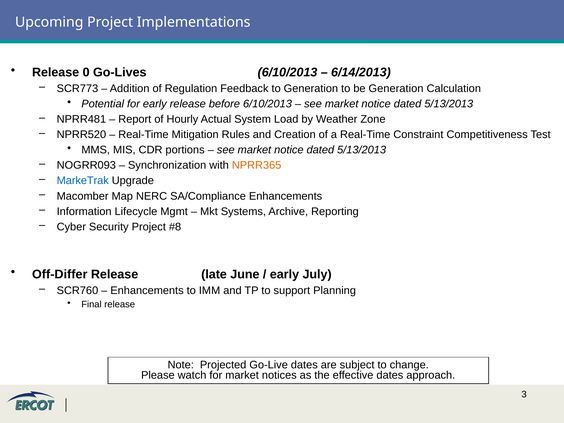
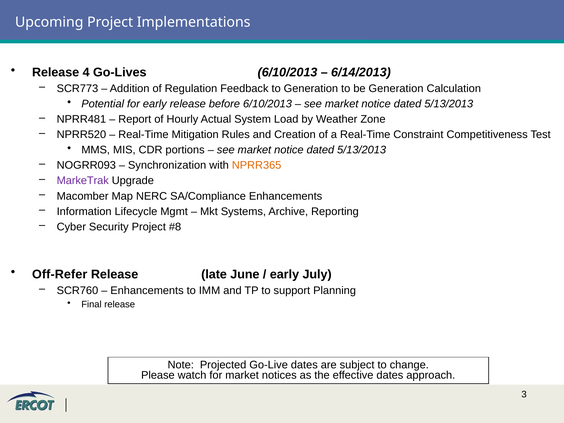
0: 0 -> 4 (86, 72)
MarkeTrak colour: blue -> purple (83, 181)
Off-Differ: Off-Differ -> Off-Refer (60, 274)
